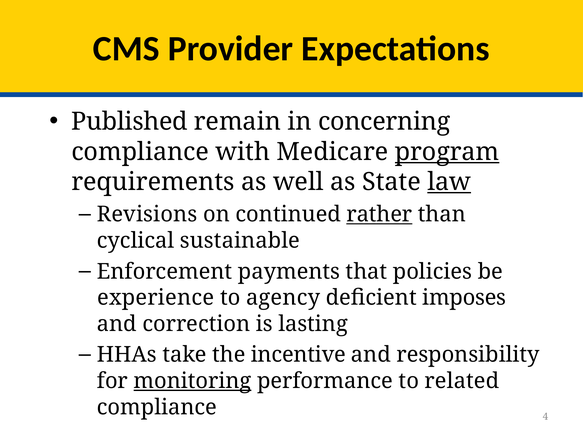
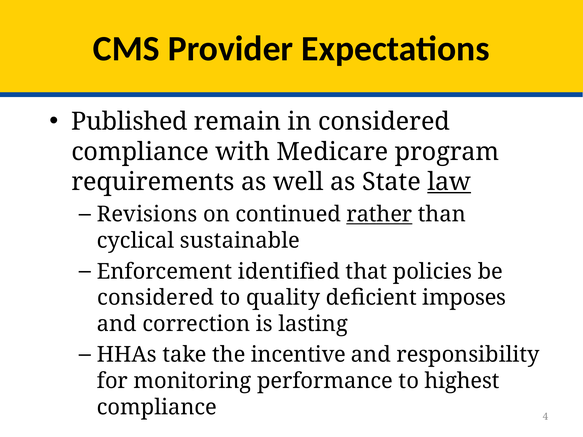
in concerning: concerning -> considered (384, 122)
program underline: present -> none (447, 152)
payments: payments -> identified (289, 272)
experience: experience -> considered (156, 298)
agency: agency -> quality (283, 298)
monitoring underline: present -> none (192, 381)
related: related -> highest (462, 381)
